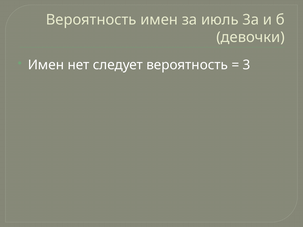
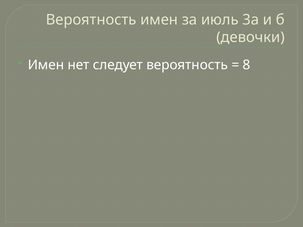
3: 3 -> 8 (247, 65)
